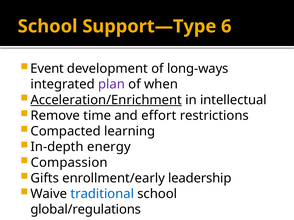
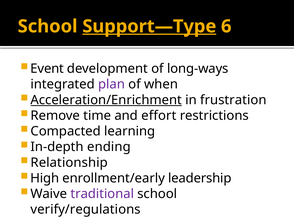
Support—Type underline: none -> present (149, 26)
intellectual: intellectual -> frustration (233, 100)
energy: energy -> ending (109, 147)
Compassion: Compassion -> Relationship (69, 163)
Gifts: Gifts -> High (45, 179)
traditional colour: blue -> purple (102, 194)
global/regulations: global/regulations -> verify/regulations (86, 210)
